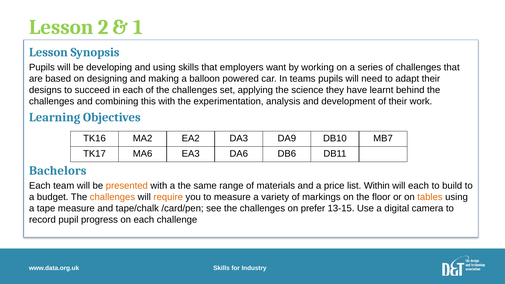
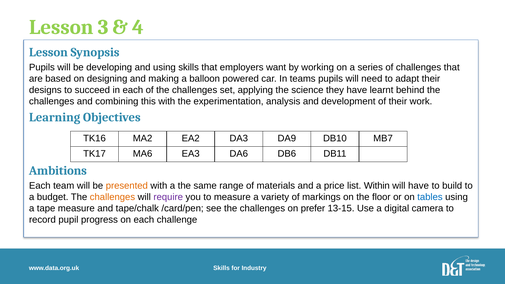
2: 2 -> 3 (103, 27)
1: 1 -> 4 (138, 27)
Bachelors: Bachelors -> Ambitions (58, 171)
will each: each -> have (419, 186)
require colour: orange -> purple (168, 197)
tables colour: orange -> blue (430, 197)
